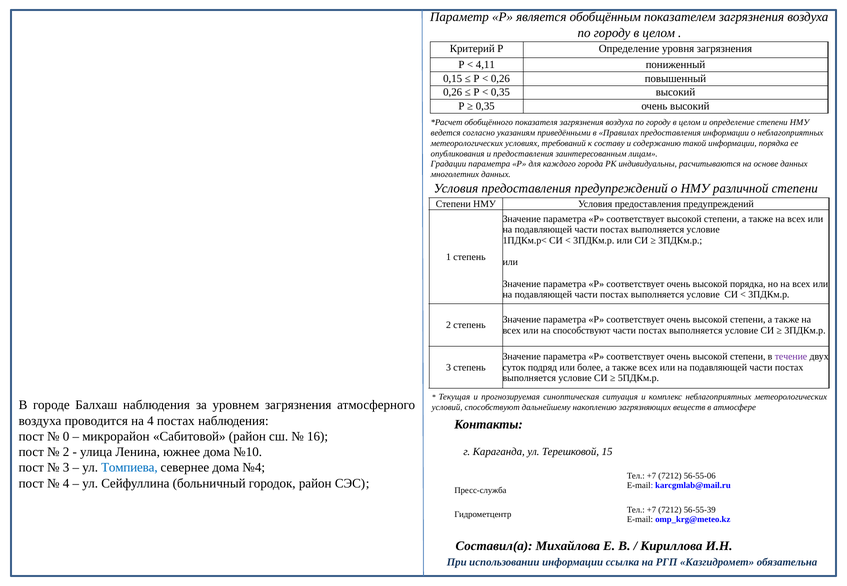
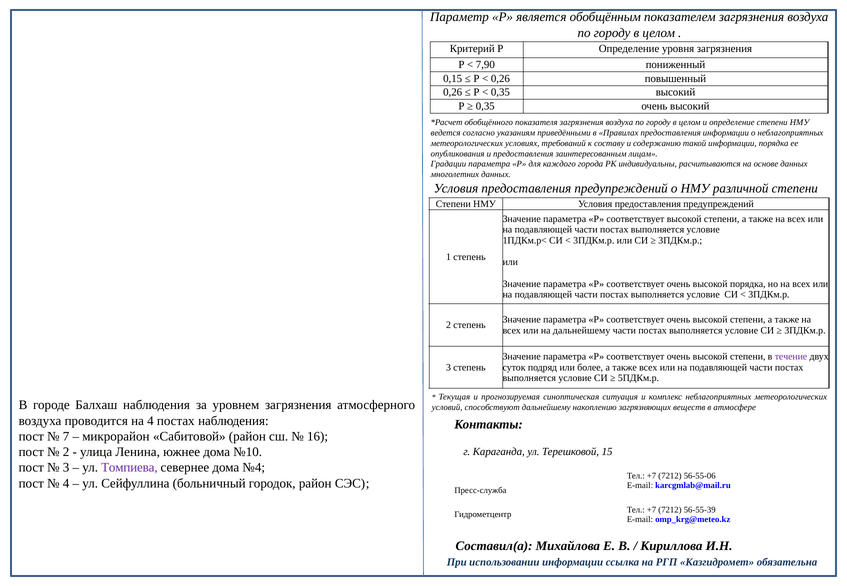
4,11: 4,11 -> 7,90 (485, 65)
на способствуют: способствуют -> дальнейшему (582, 331)
0: 0 -> 7 (66, 437)
Томпиева colour: blue -> purple (129, 468)
